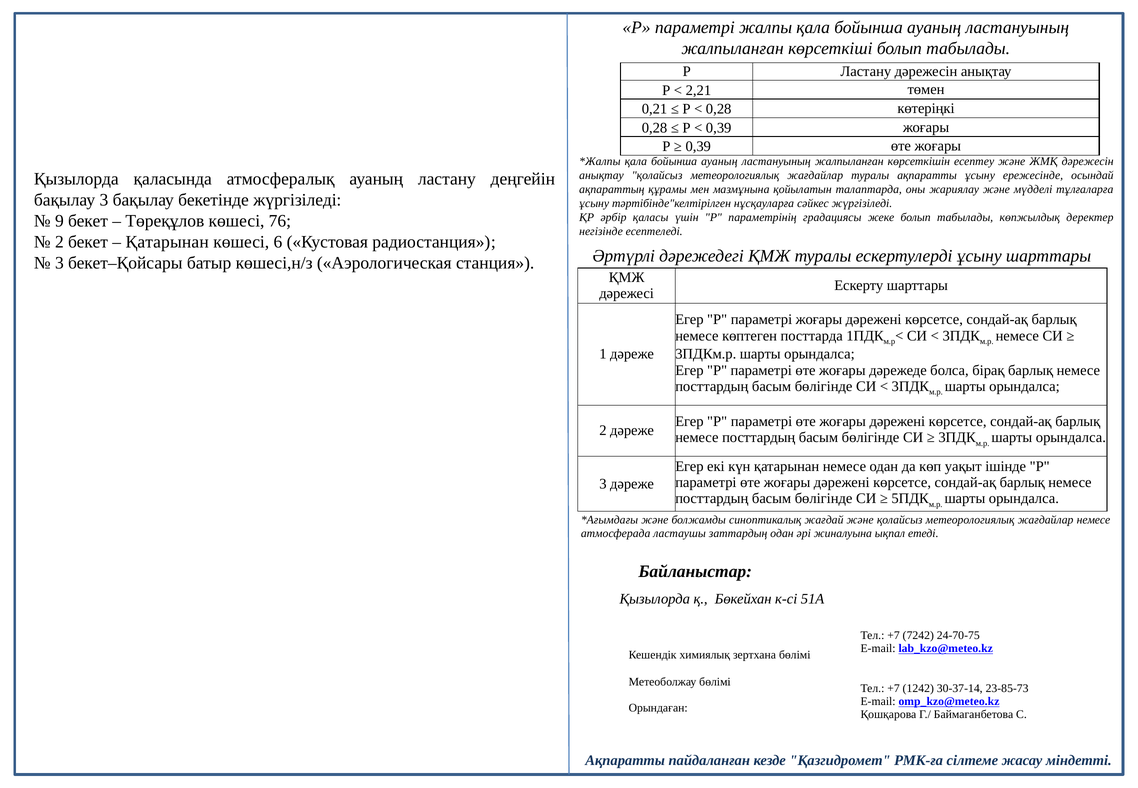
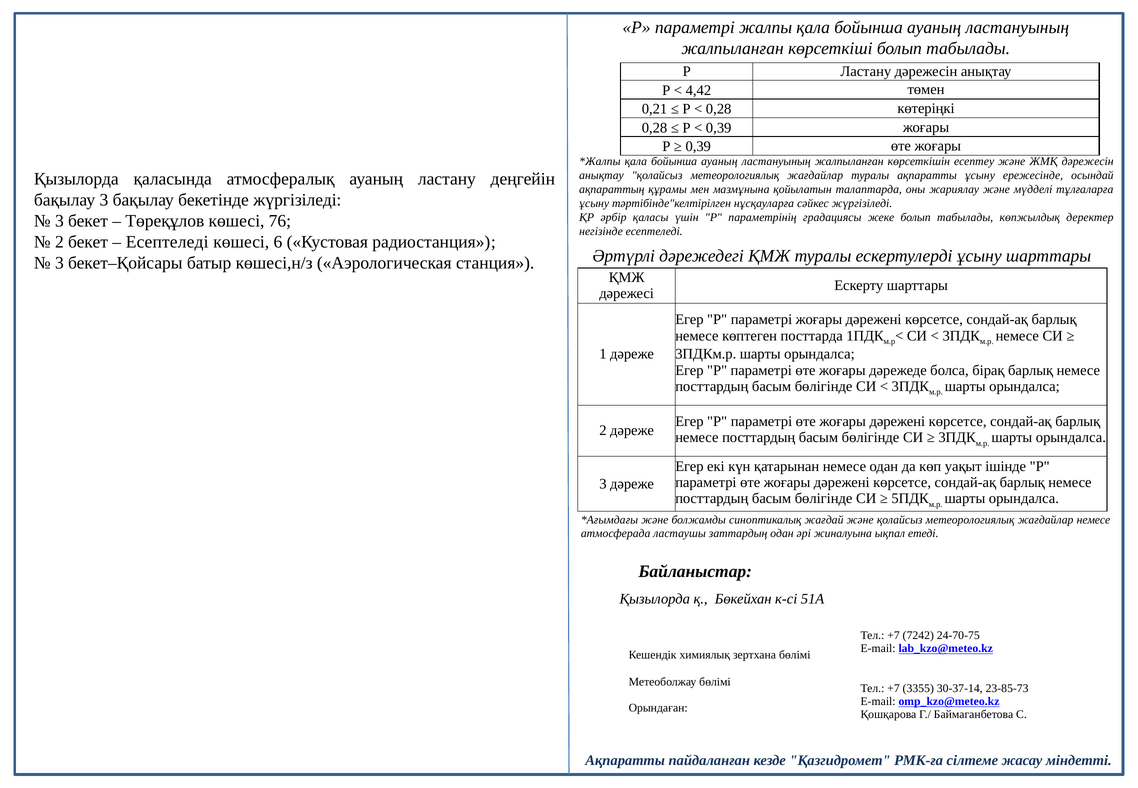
2,21: 2,21 -> 4,42 (698, 90)
9: 9 -> 3 (59, 221)
Қатарынан: Қатарынан -> Есептеледі (167, 242)
1242: 1242 -> 3355 (918, 688)
